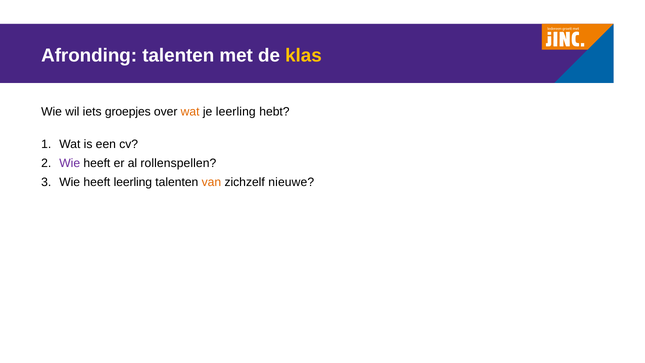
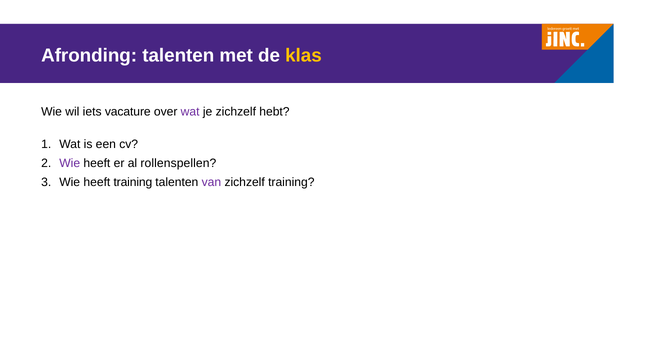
groepjes: groepjes -> vacature (128, 112)
wat colour: orange -> purple (190, 112)
je leerling: leerling -> zichzelf (236, 112)
heeft leerling: leerling -> training (133, 182)
van colour: orange -> purple (211, 182)
zichzelf nieuwe: nieuwe -> training (291, 182)
